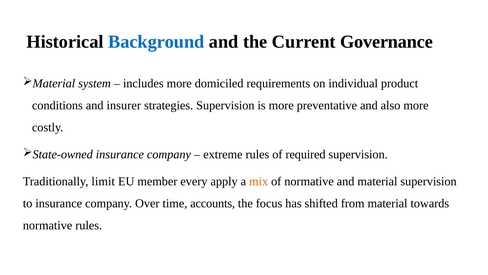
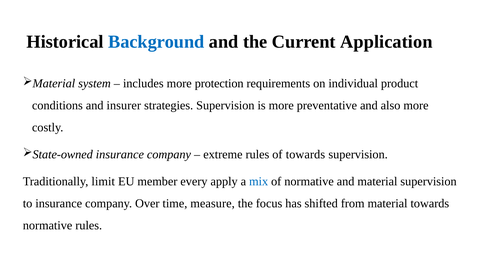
Governance: Governance -> Application (386, 42)
domiciled: domiciled -> protection (219, 83)
of required: required -> towards (305, 154)
mix colour: orange -> blue (259, 181)
accounts: accounts -> measure (213, 203)
